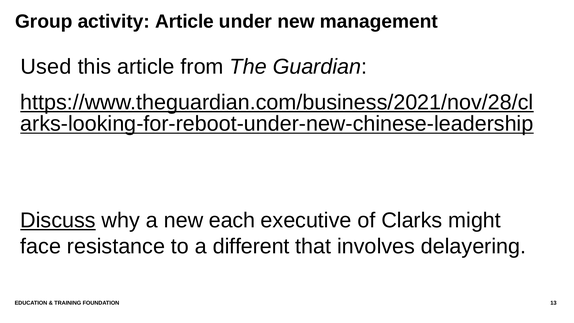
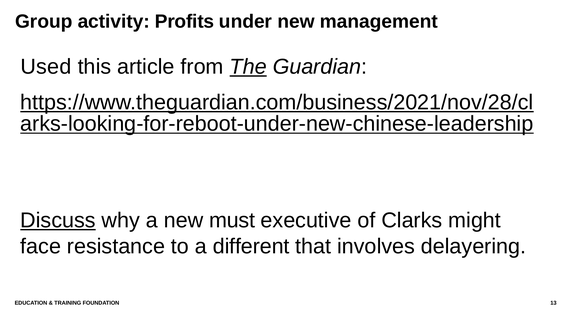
activity Article: Article -> Profits (185, 22)
The underline: none -> present (248, 67)
each: each -> must (232, 220)
